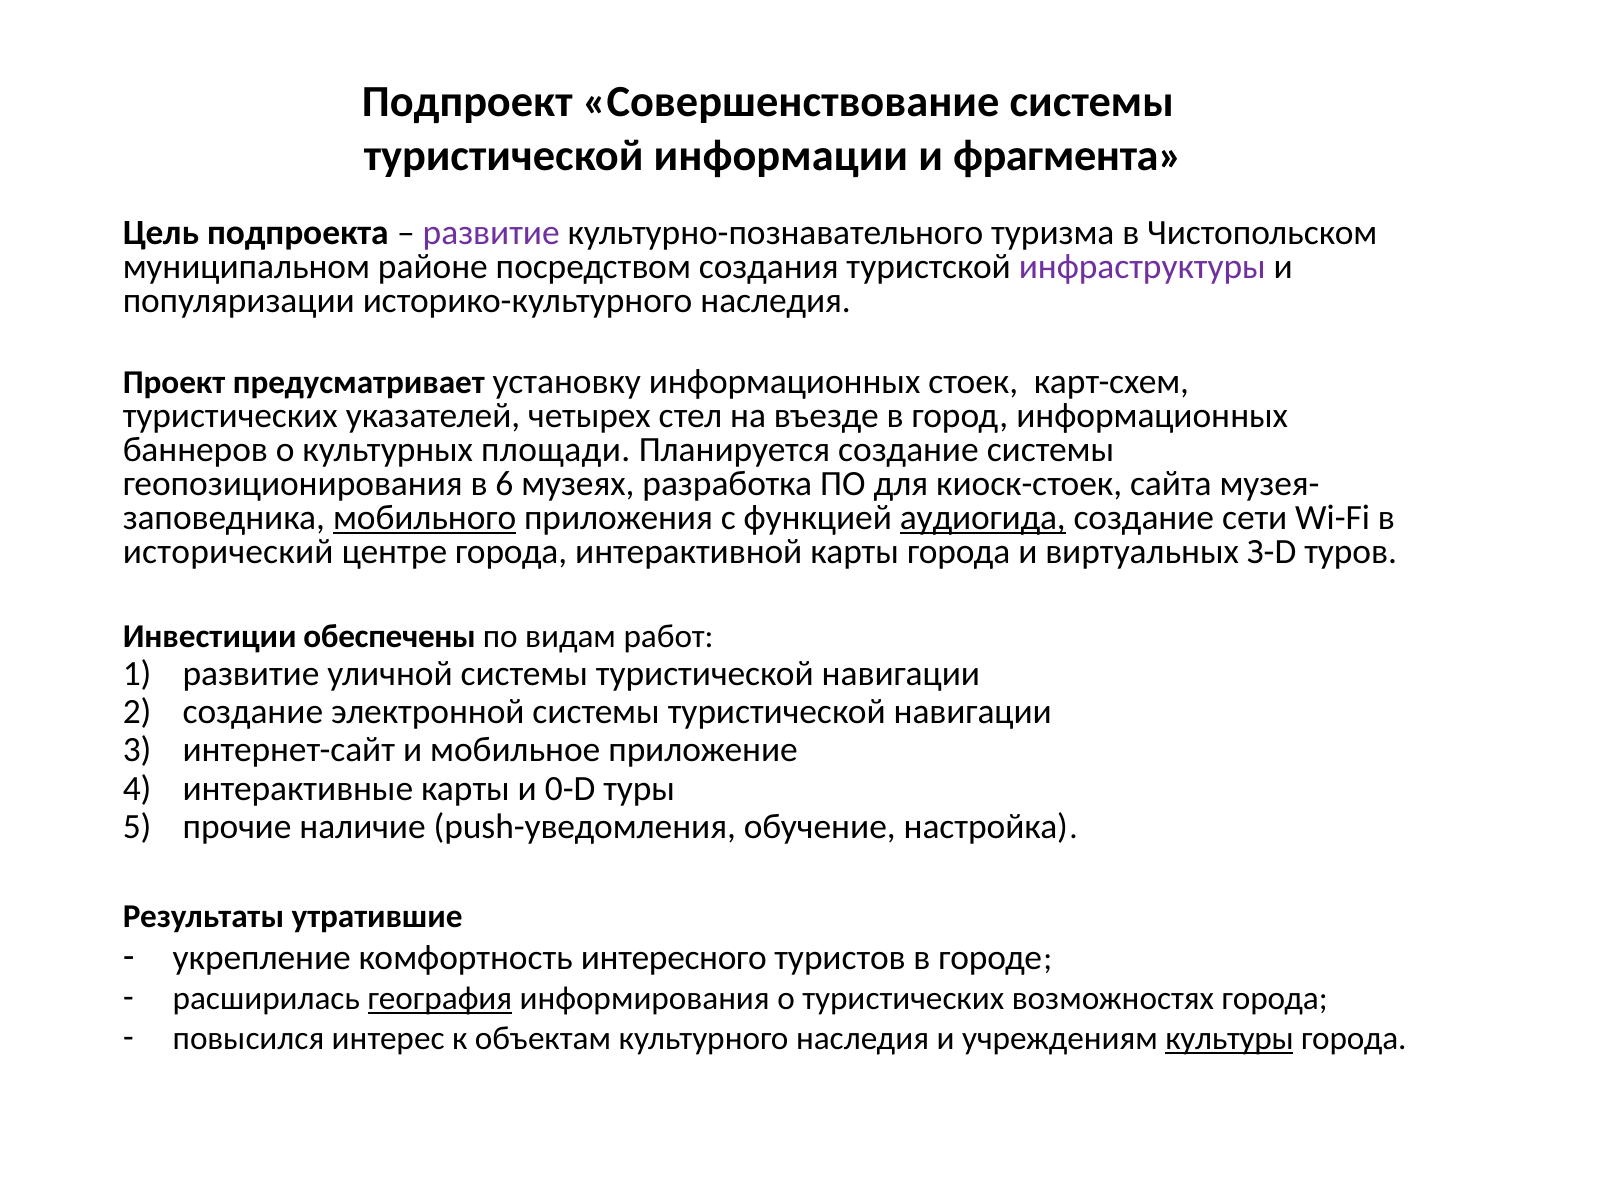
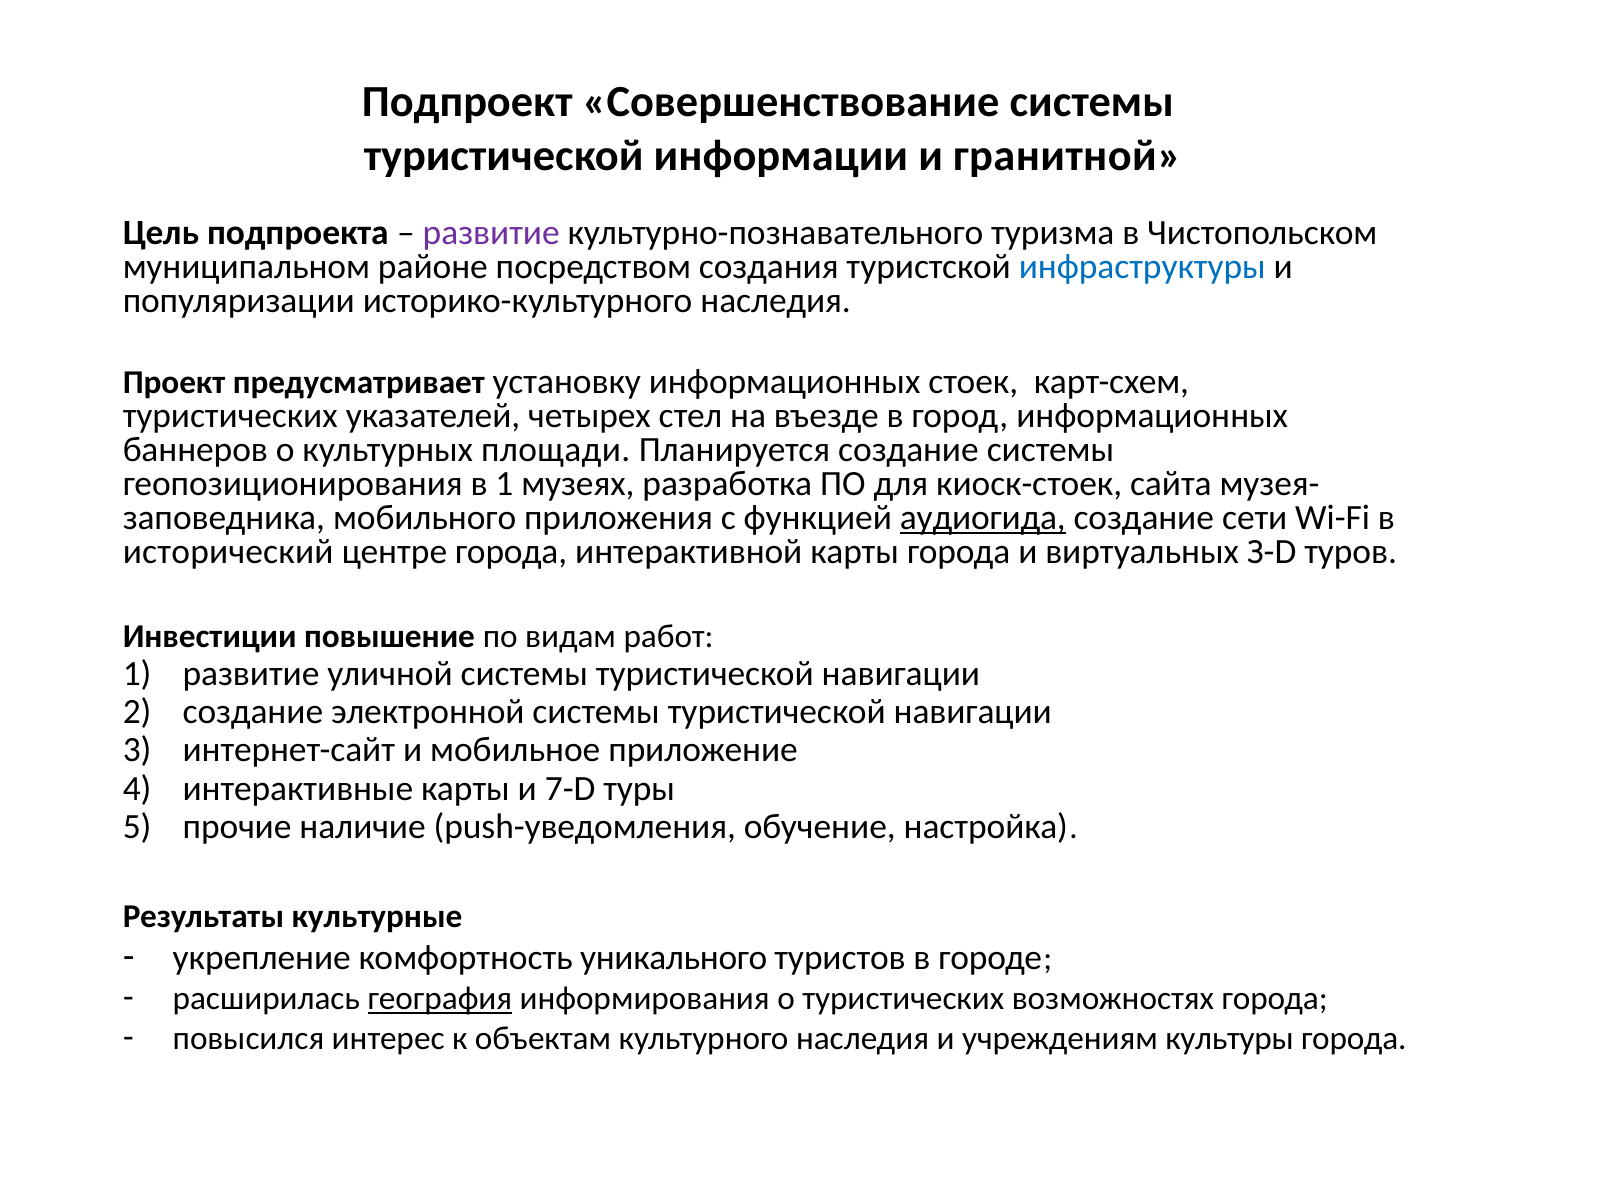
фрагмента: фрагмента -> гранитной (1067, 155)
инфраструктуры colour: purple -> blue (1142, 267)
в 6: 6 -> 1 (504, 484)
мобильного underline: present -> none (425, 518)
обеспечены: обеспечены -> повышение (390, 637)
0-D: 0-D -> 7-D (570, 788)
утратившие: утратившие -> культурные (377, 916)
интересного: интересного -> уникального (674, 958)
культуры underline: present -> none (1230, 1039)
